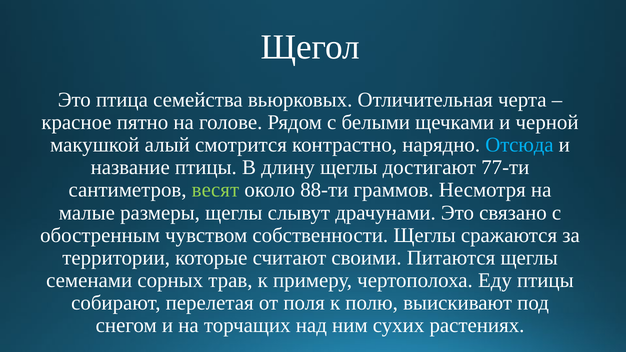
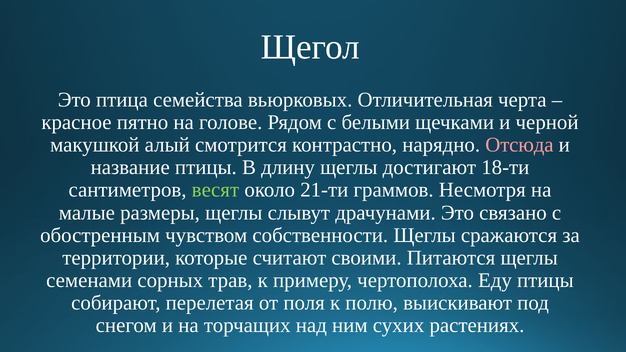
Отсюда colour: light blue -> pink (519, 145)
77-ти: 77-ти -> 18-ти (505, 168)
88-ти: 88-ти -> 21-ти (324, 190)
